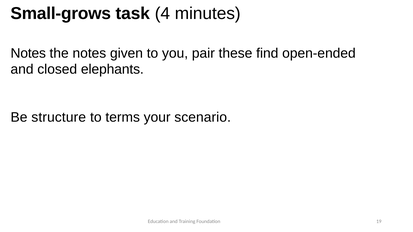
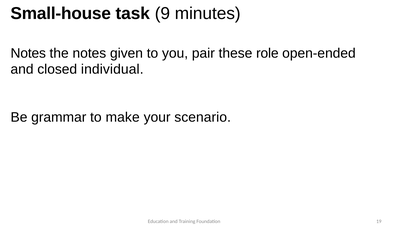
Small-grows: Small-grows -> Small-house (61, 14)
4: 4 -> 9 (162, 14)
find: find -> role (267, 53)
elephants: elephants -> individual (112, 69)
structure: structure -> grammar (59, 118)
terms: terms -> make (123, 118)
